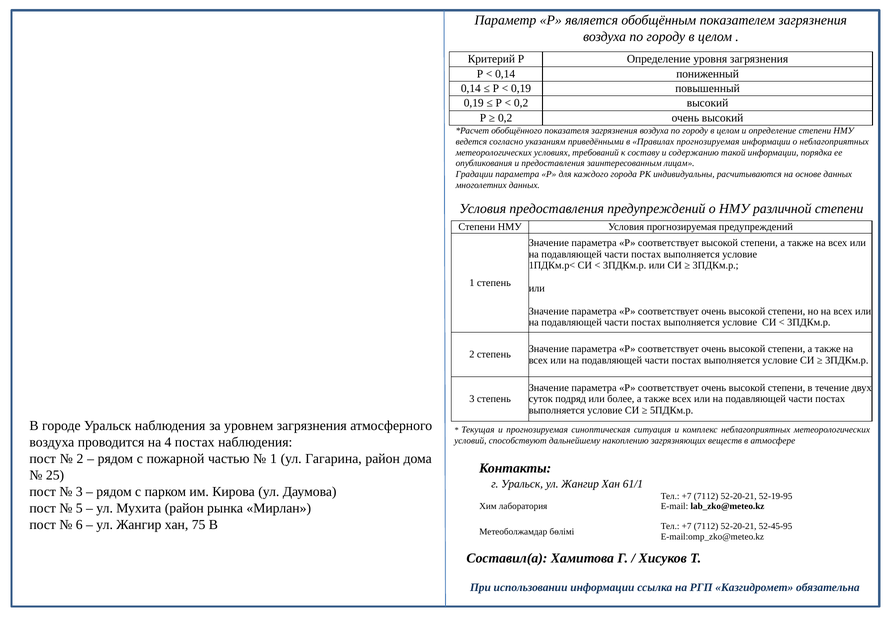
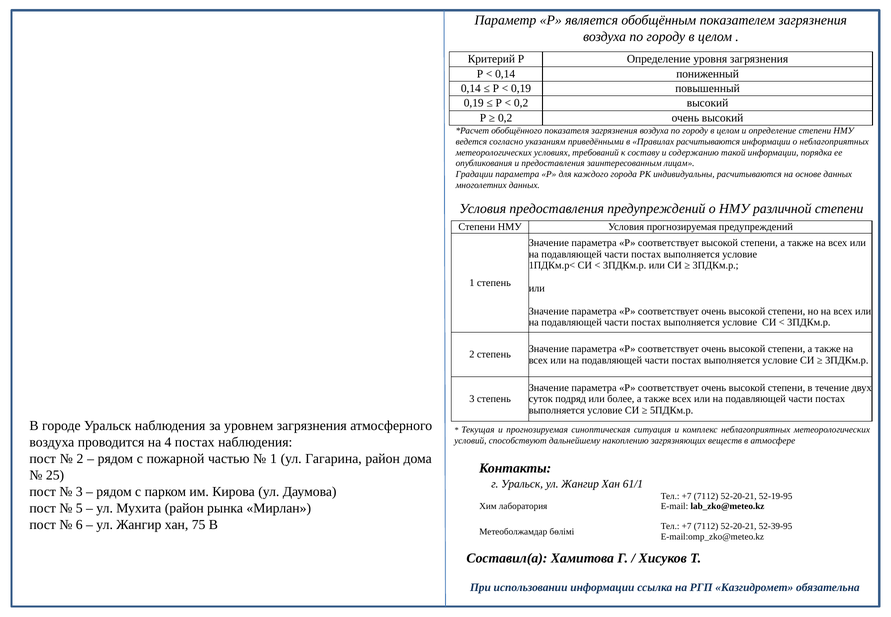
Правилах прогнозируемая: прогнозируемая -> расчитываются (708, 142)
52-45-95: 52-45-95 -> 52-39-95 (775, 526)
